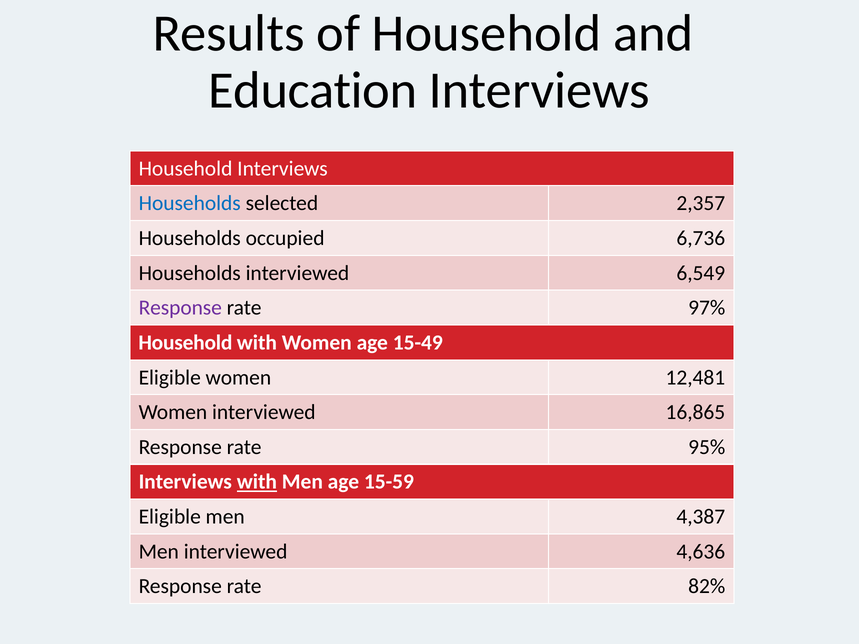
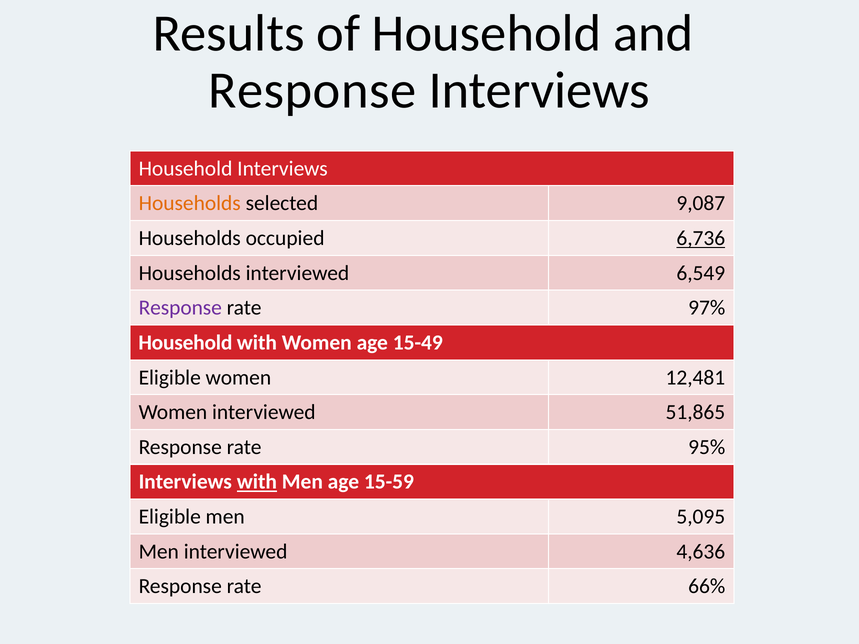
Education: Education -> Response (312, 90)
Households colour: blue -> orange (190, 203)
2,357: 2,357 -> 9,087 (701, 203)
6,736 underline: none -> present (701, 238)
16,865: 16,865 -> 51,865 (695, 412)
4,387: 4,387 -> 5,095 (701, 517)
82%: 82% -> 66% (707, 587)
